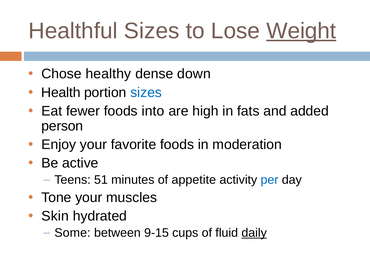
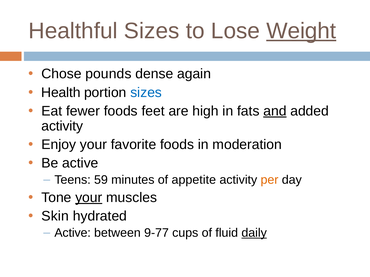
healthy: healthy -> pounds (108, 74)
down: down -> again (194, 74)
into: into -> feet (153, 111)
and underline: none -> present (275, 111)
person: person -> activity (62, 126)
51: 51 -> 59 (101, 180)
per colour: blue -> orange (270, 180)
your underline: none -> present (89, 198)
Some: Some -> Active (73, 233)
9-15: 9-15 -> 9-77 (156, 233)
